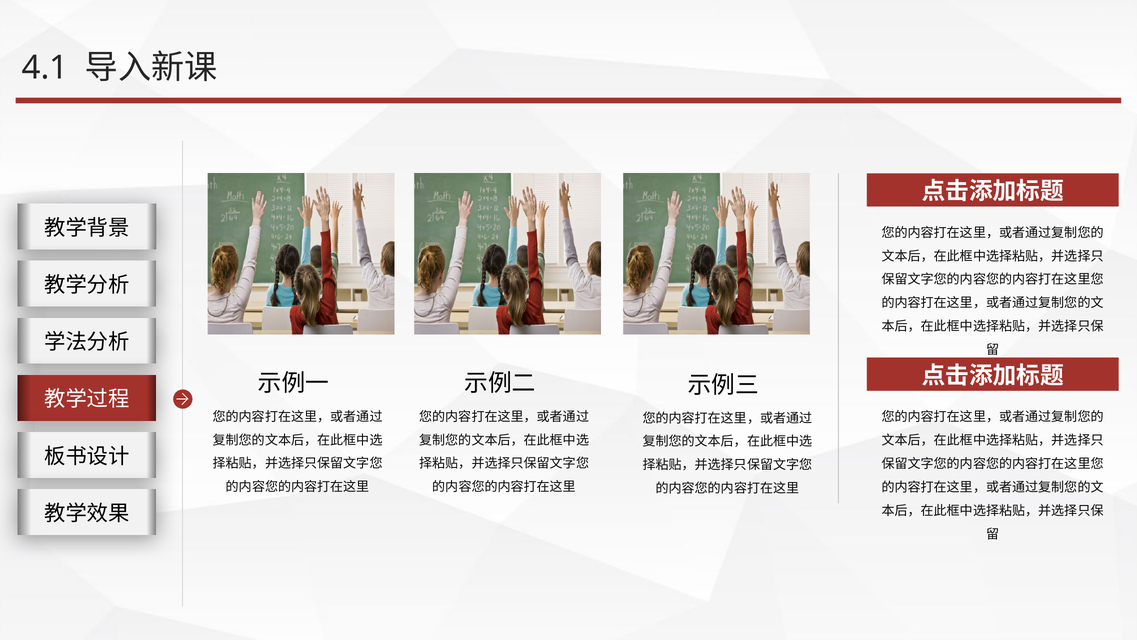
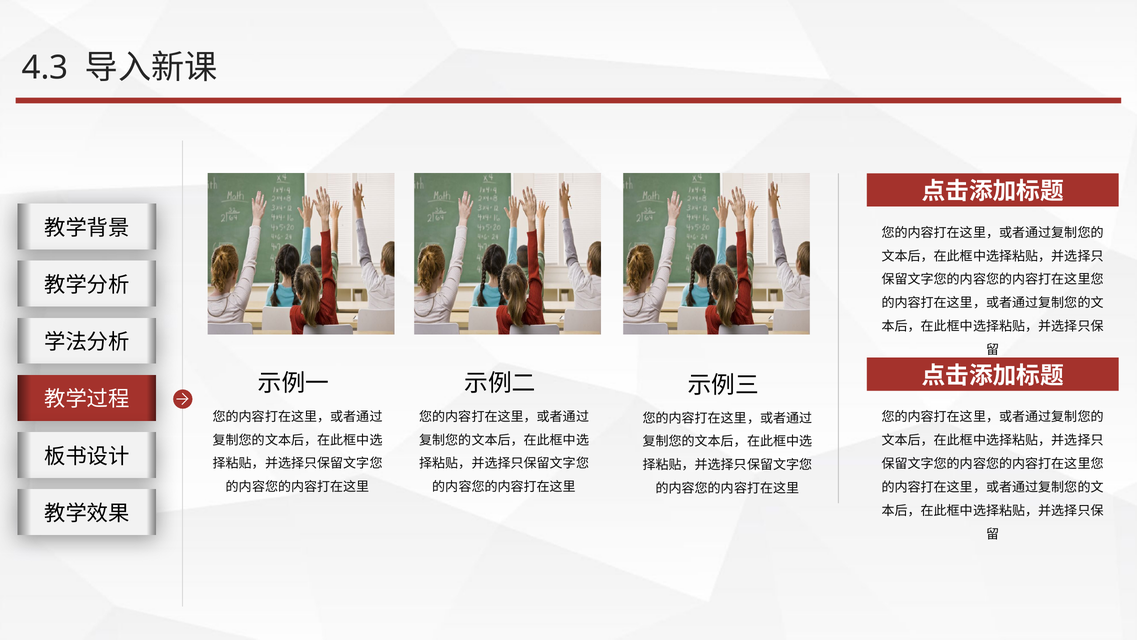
4.1: 4.1 -> 4.3 (45, 68)
